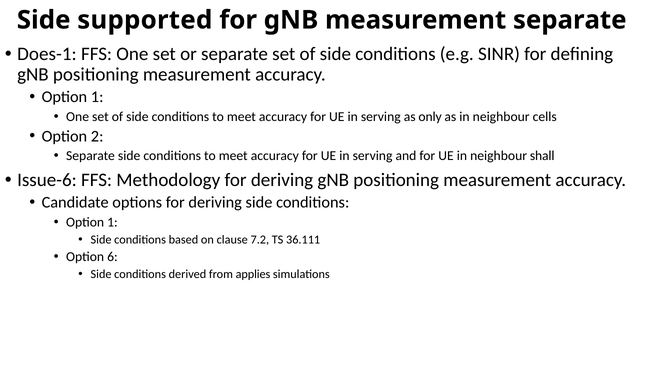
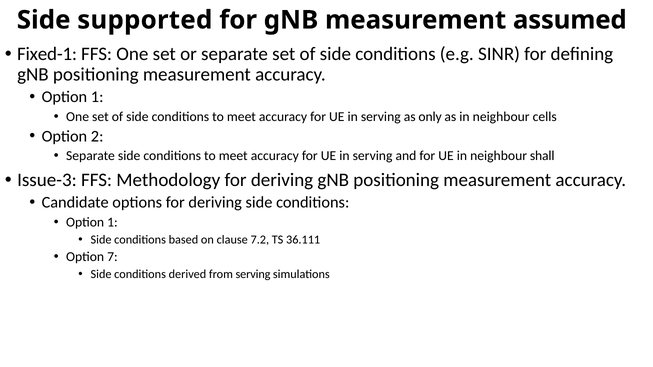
measurement separate: separate -> assumed (570, 20)
Does-1: Does-1 -> Fixed-1 (47, 54)
Issue-6: Issue-6 -> Issue-3 (47, 180)
6: 6 -> 7 (112, 257)
from applies: applies -> serving (253, 274)
